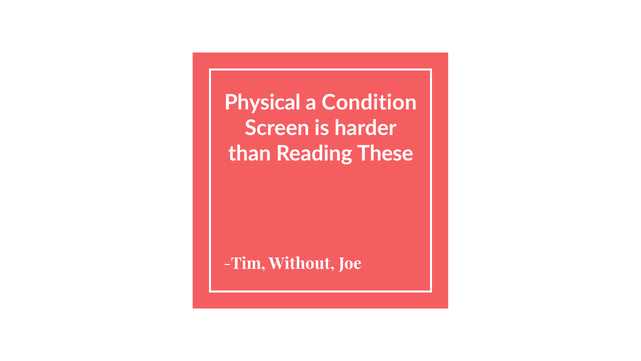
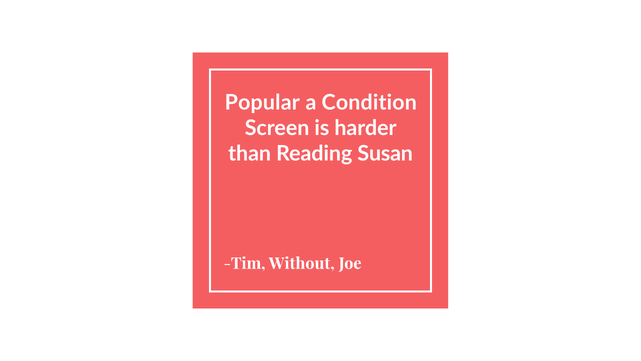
Physical: Physical -> Popular (262, 102)
These: These -> Susan (385, 154)
